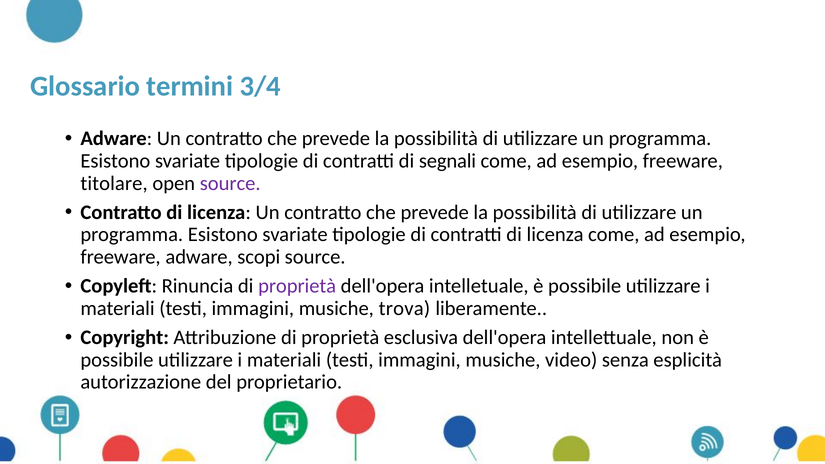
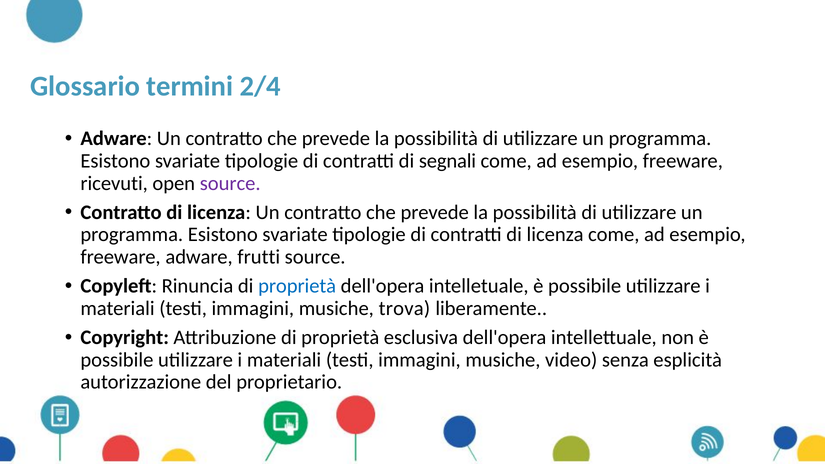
3/4: 3/4 -> 2/4 (260, 86)
titolare: titolare -> ricevuti (114, 183)
scopi: scopi -> frutti (259, 257)
proprietà colour: purple -> blue (297, 286)
